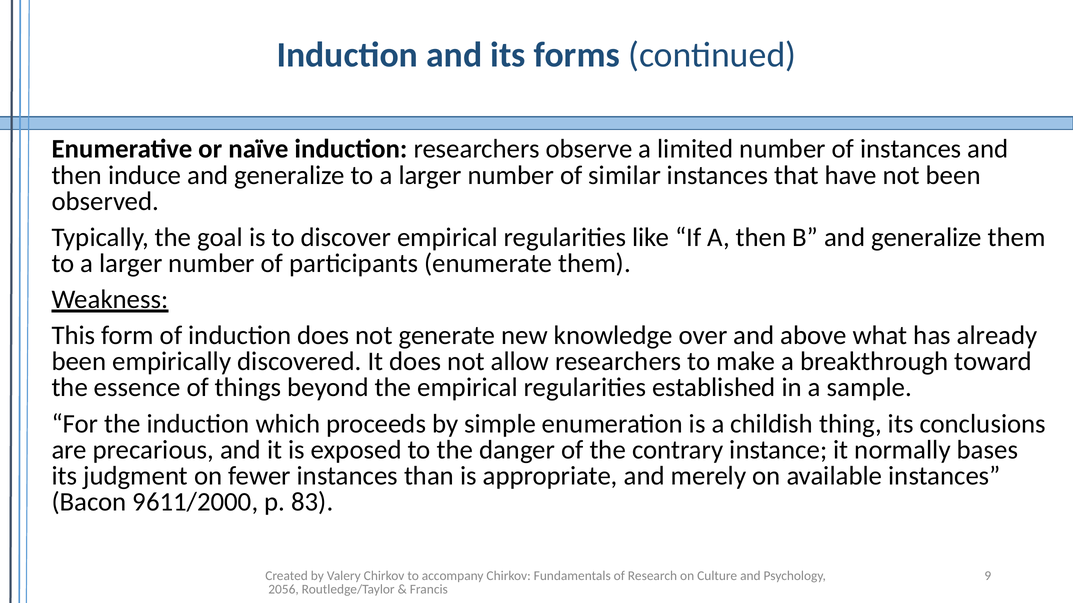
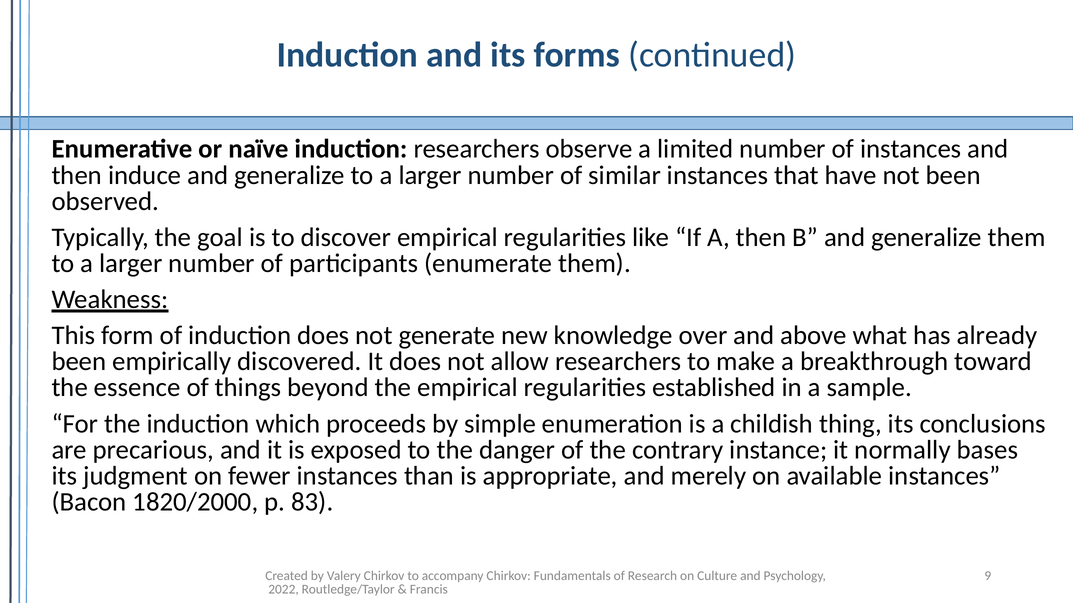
9611/2000: 9611/2000 -> 1820/2000 (195, 502)
2056: 2056 -> 2022 (284, 590)
